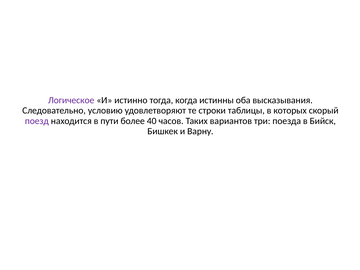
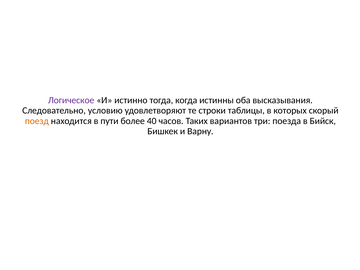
поезд colour: purple -> orange (37, 121)
